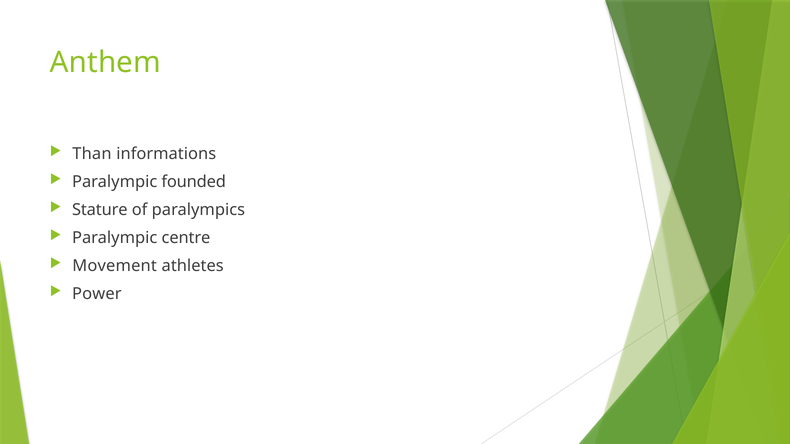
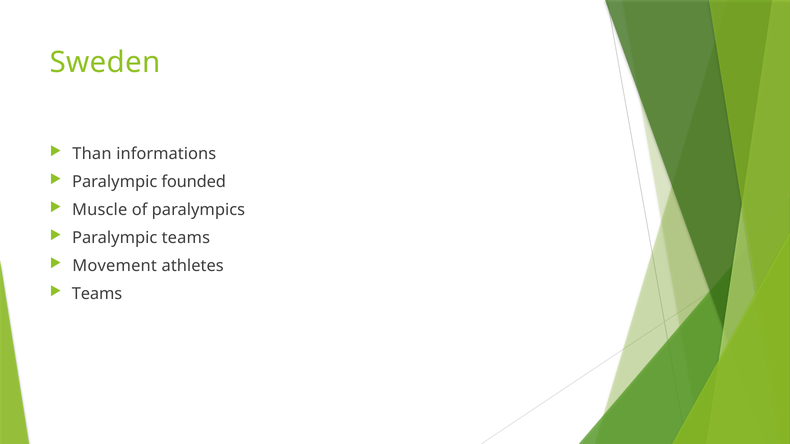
Anthem: Anthem -> Sweden (105, 62)
Stature: Stature -> Muscle (100, 210)
Paralympic centre: centre -> teams (186, 238)
Power: Power -> Teams (97, 294)
